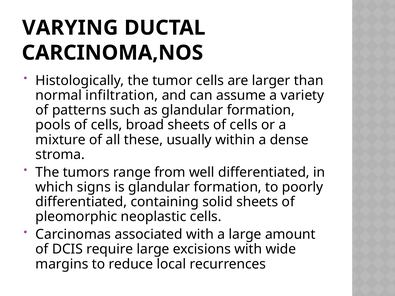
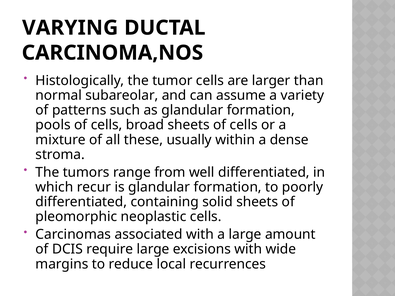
infiltration: infiltration -> subareolar (122, 95)
signs: signs -> recur (94, 187)
